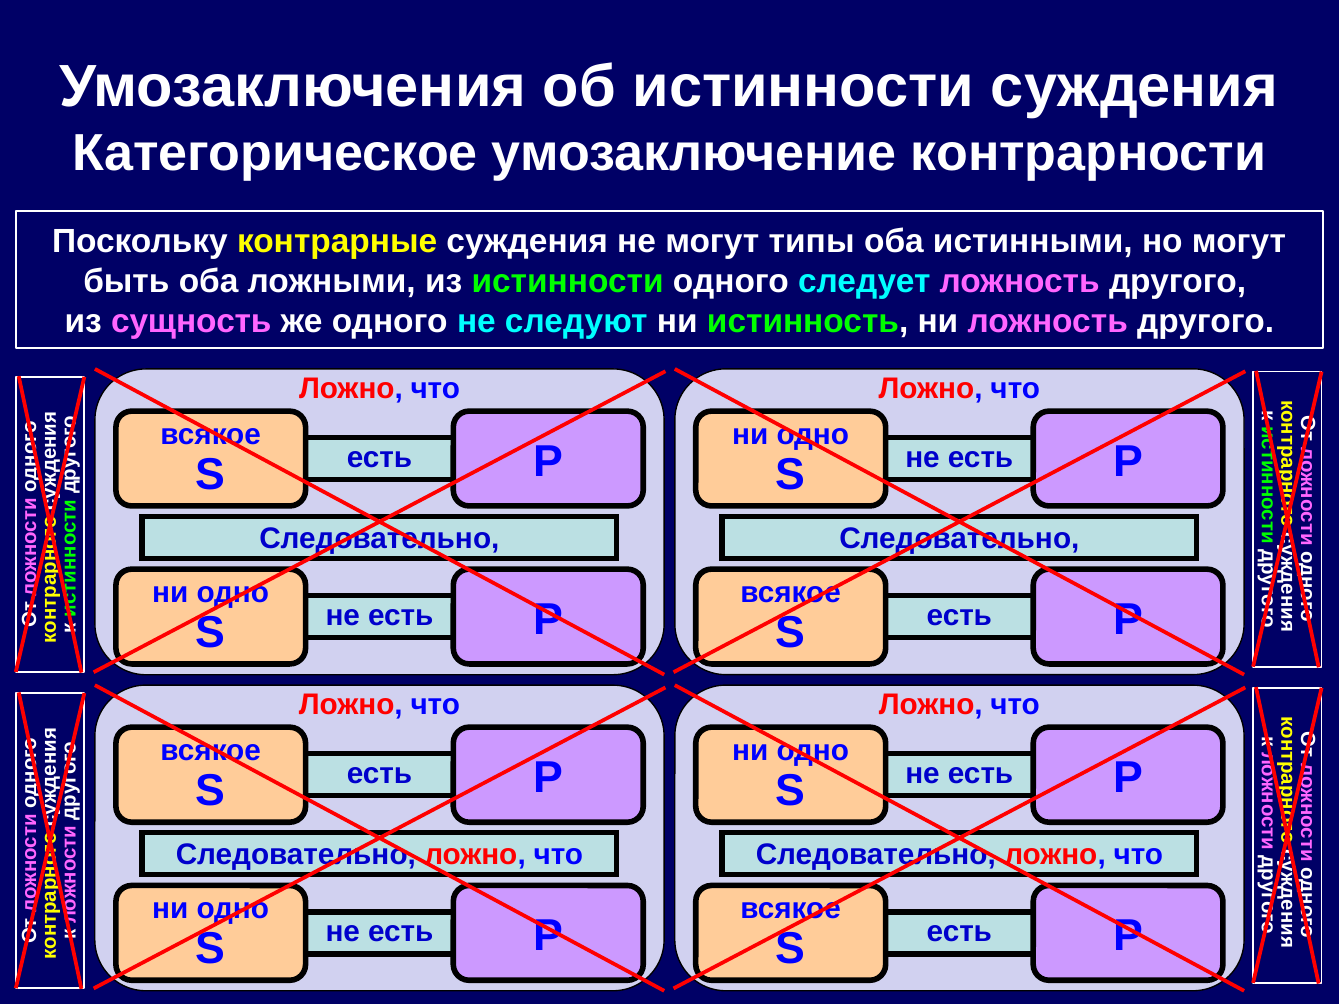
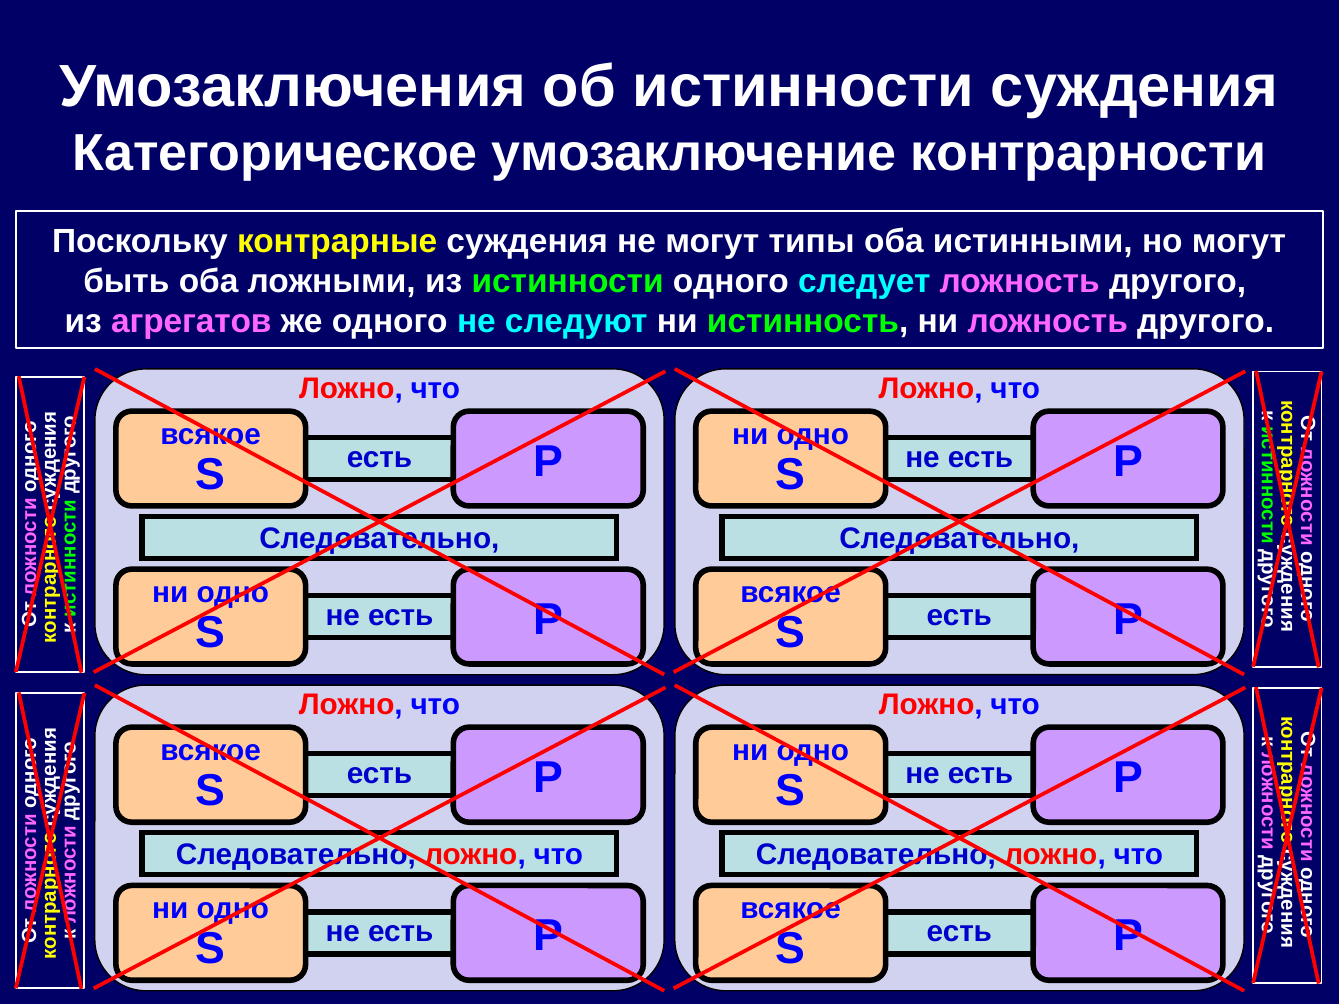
сущность: сущность -> агрегатов (191, 322)
